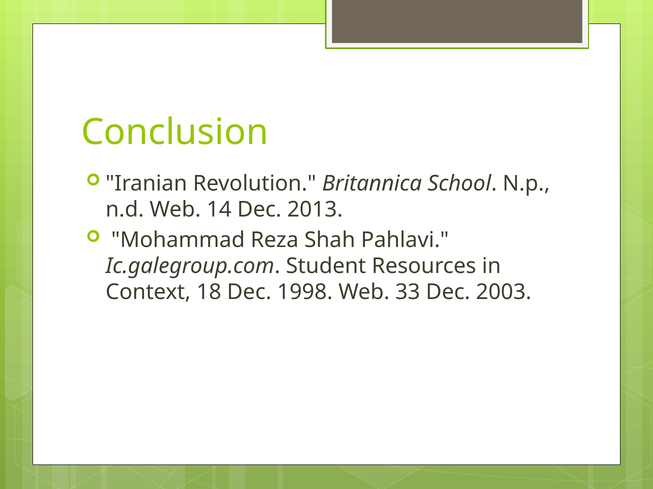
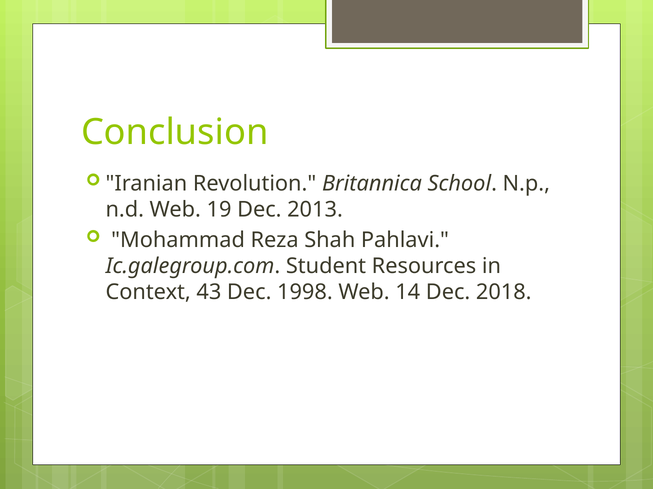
14: 14 -> 19 (219, 210)
18: 18 -> 43 (209, 293)
33: 33 -> 14 (408, 293)
2003: 2003 -> 2018 (504, 293)
